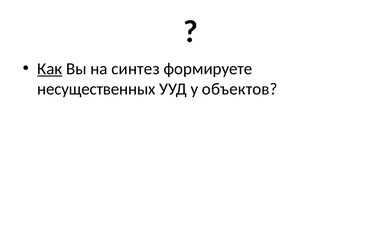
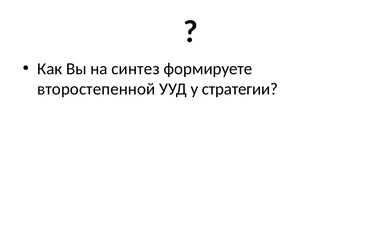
Как underline: present -> none (50, 69)
несущественных: несущественных -> второстепенной (96, 89)
объектов: объектов -> стратегии (240, 89)
